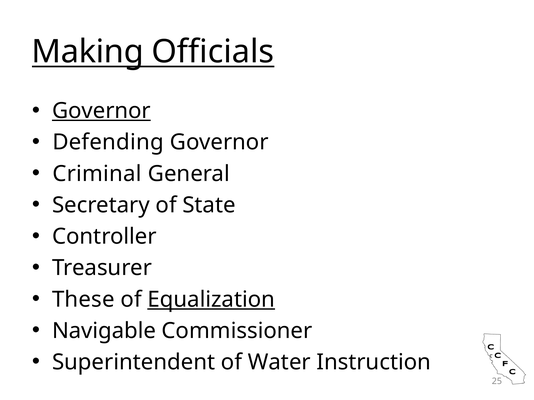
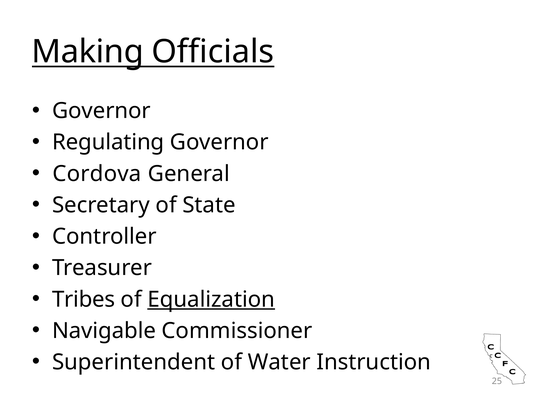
Governor underline: present -> none (101, 111)
Defending: Defending -> Regulating (108, 142)
Criminal: Criminal -> Cordova (97, 174)
These: These -> Tribes (84, 300)
